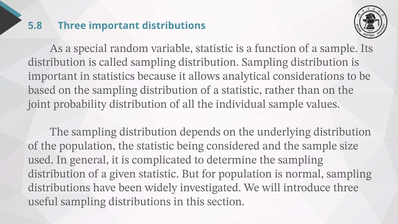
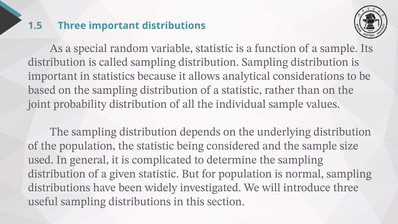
5.8: 5.8 -> 1.5 (35, 26)
